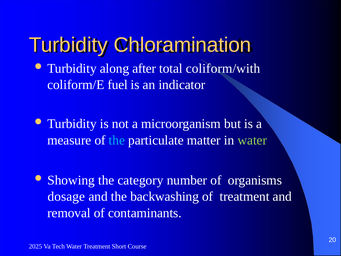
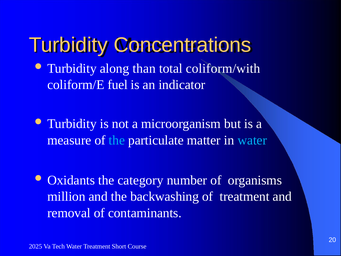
Chloramination: Chloramination -> Concentrations (182, 45)
after: after -> than (144, 68)
water colour: light green -> light blue (252, 140)
Showing: Showing -> Oxidants (71, 180)
dosage: dosage -> million (66, 196)
